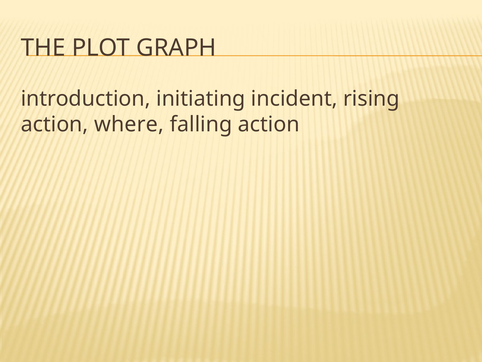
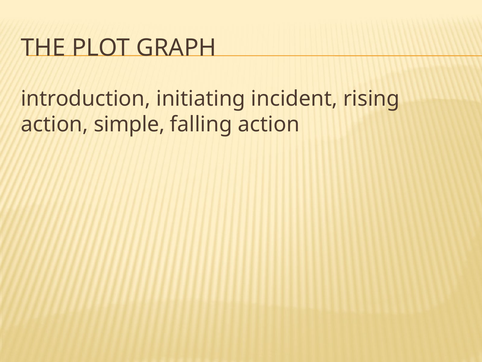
where: where -> simple (129, 124)
